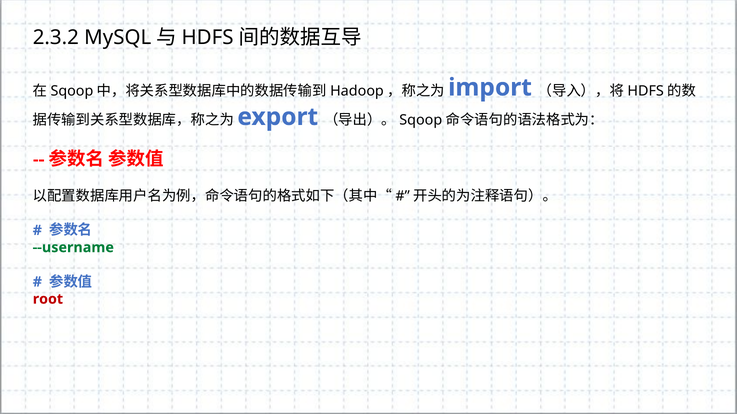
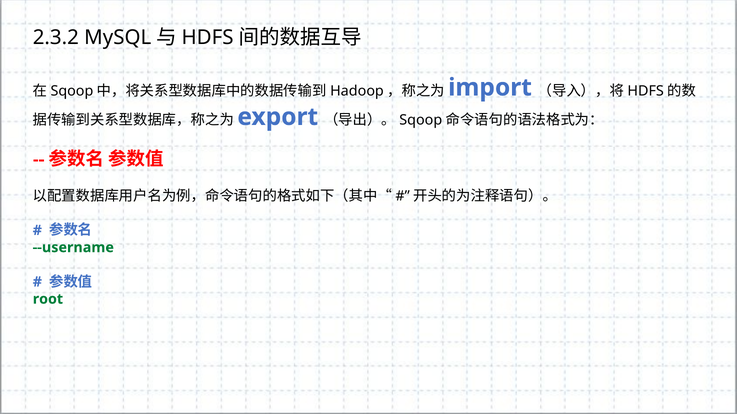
root colour: red -> green (48, 299)
